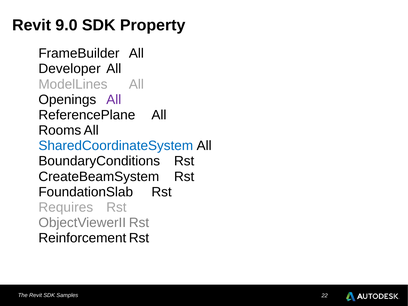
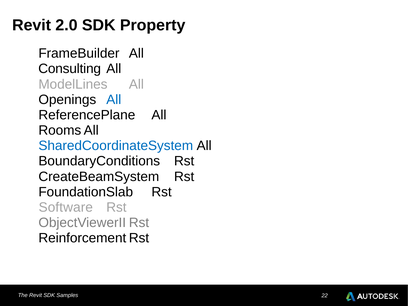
9.0: 9.0 -> 2.0 (66, 25)
Developer: Developer -> Consulting (70, 69)
All colour: purple -> blue (114, 100)
Requires: Requires -> Software (66, 207)
